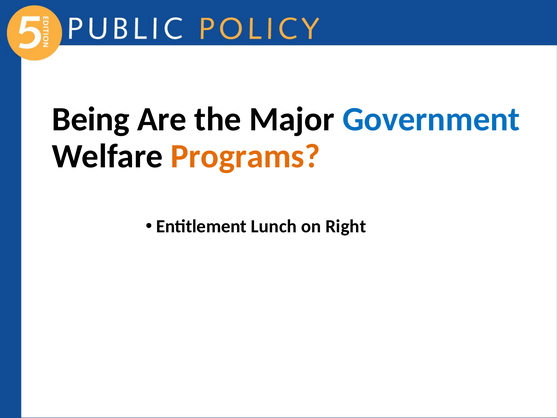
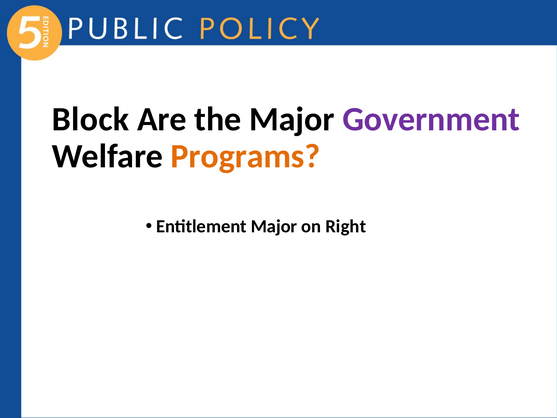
Being: Being -> Block (91, 119)
Government colour: blue -> purple (431, 119)
Entitlement Lunch: Lunch -> Major (274, 226)
